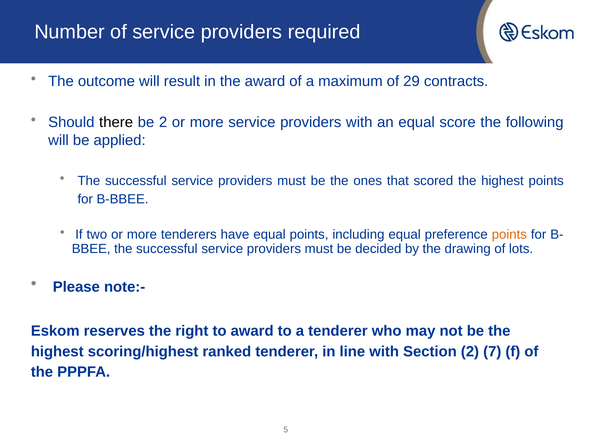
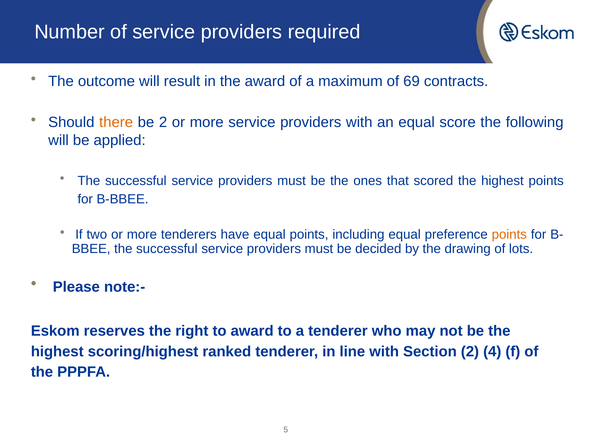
29: 29 -> 69 (412, 81)
there colour: black -> orange (116, 122)
7: 7 -> 4 (492, 352)
